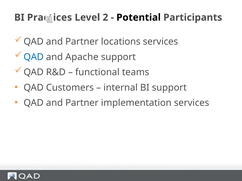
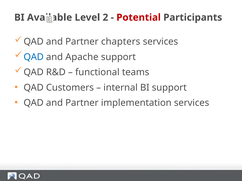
Practices: Practices -> Available (50, 18)
Potential colour: black -> red (139, 18)
locations: locations -> chapters (121, 42)
